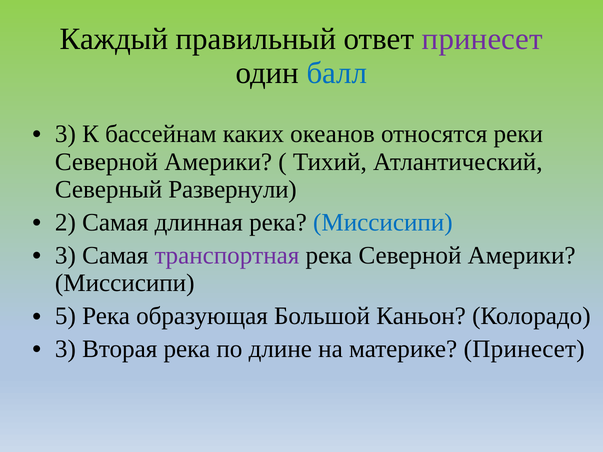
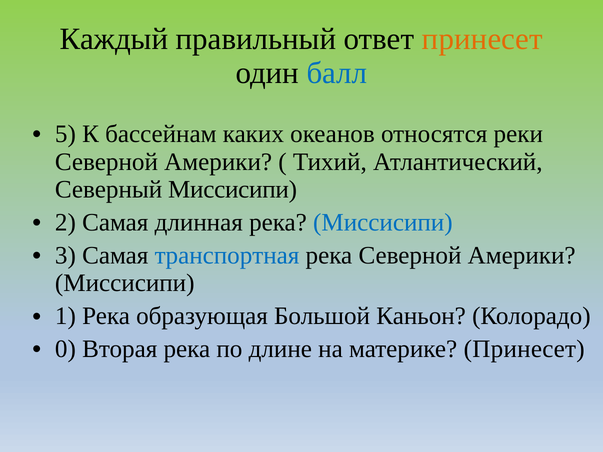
принесет colour: purple -> orange (482, 39)
3: 3 -> 5 (65, 134)
Северный Развернули: Развернули -> Миссисипи (233, 190)
транспортная colour: purple -> blue (227, 255)
5: 5 -> 1 (65, 316)
3: 3 -> 0 (65, 349)
